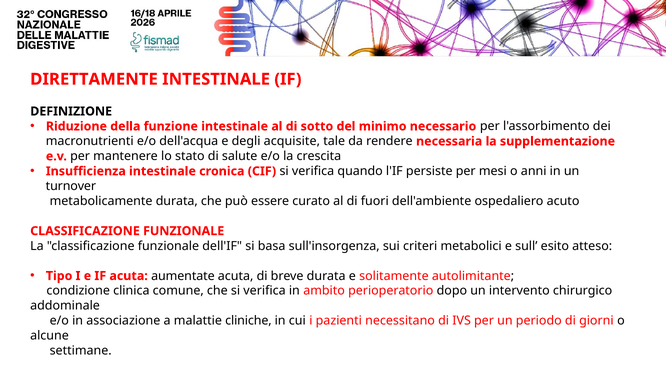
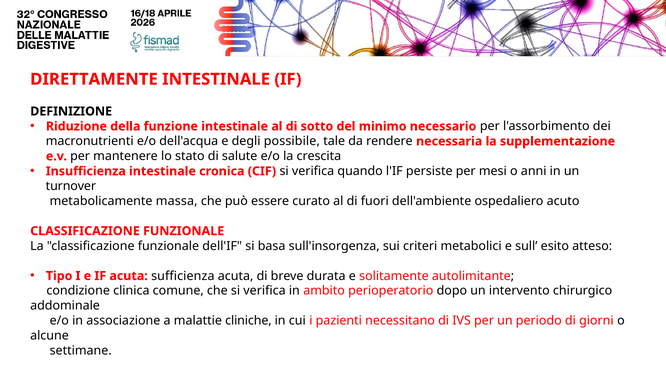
acquisite: acquisite -> possibile (292, 142)
metabolicamente durata: durata -> massa (177, 201)
aumentate: aumentate -> sufficienza (183, 276)
